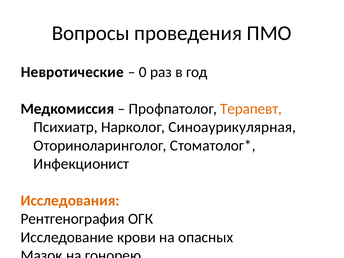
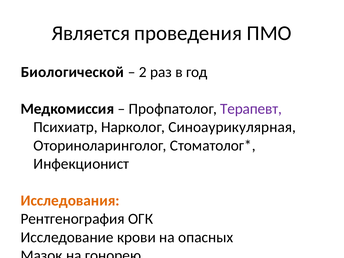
Вопросы: Вопросы -> Является (91, 33)
Невротические: Невротические -> Биологической (72, 72)
0: 0 -> 2 (143, 72)
Терапевт colour: orange -> purple (251, 109)
